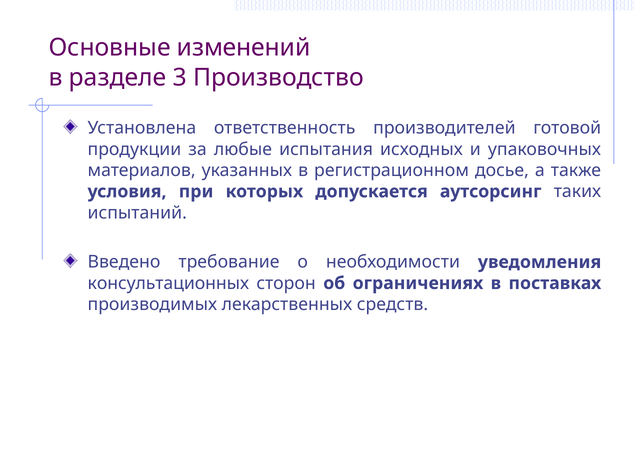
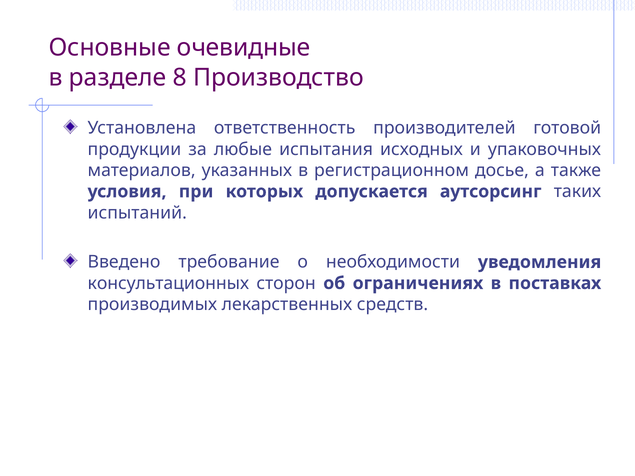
изменений: изменений -> очевидные (244, 48)
3: 3 -> 8 (180, 77)
